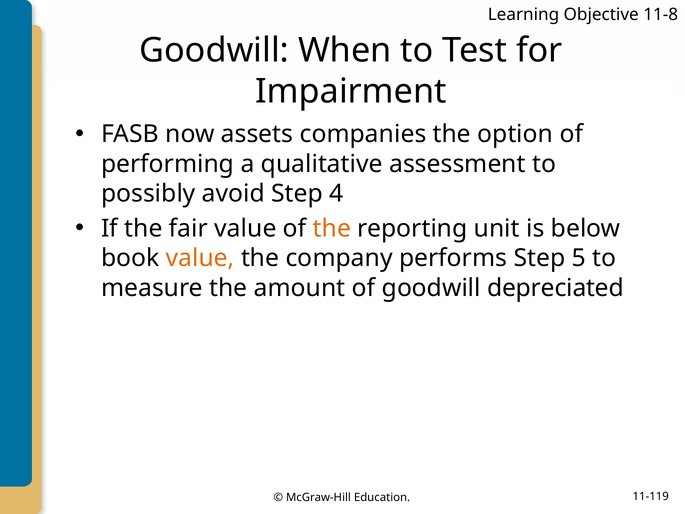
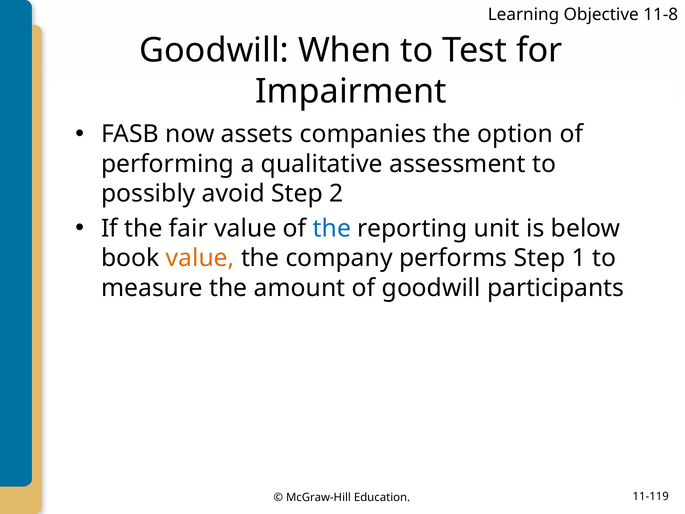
4: 4 -> 2 (337, 194)
the colour: orange -> blue (332, 228)
5: 5 -> 1 (579, 258)
depreciated: depreciated -> participants (556, 288)
